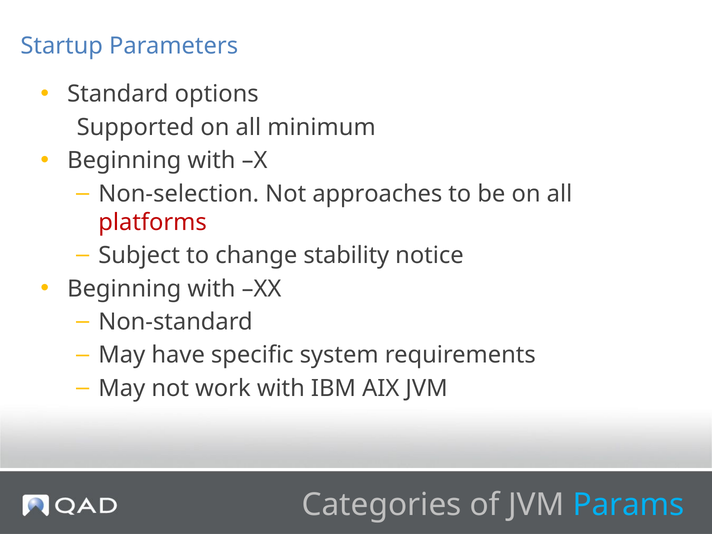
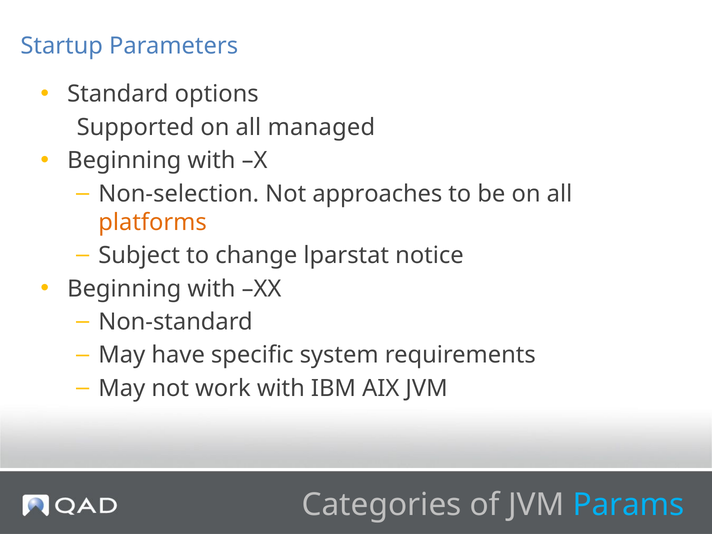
minimum: minimum -> managed (321, 127)
platforms colour: red -> orange (153, 222)
stability: stability -> lparstat (346, 255)
